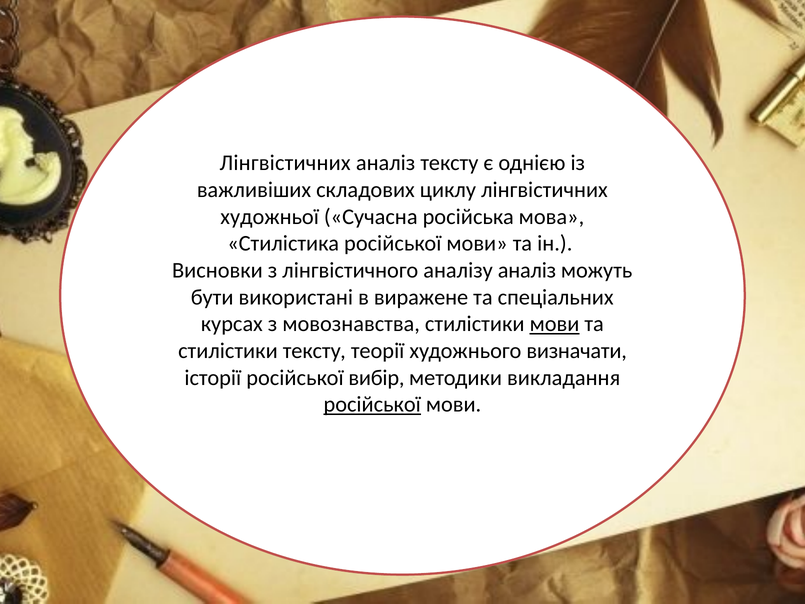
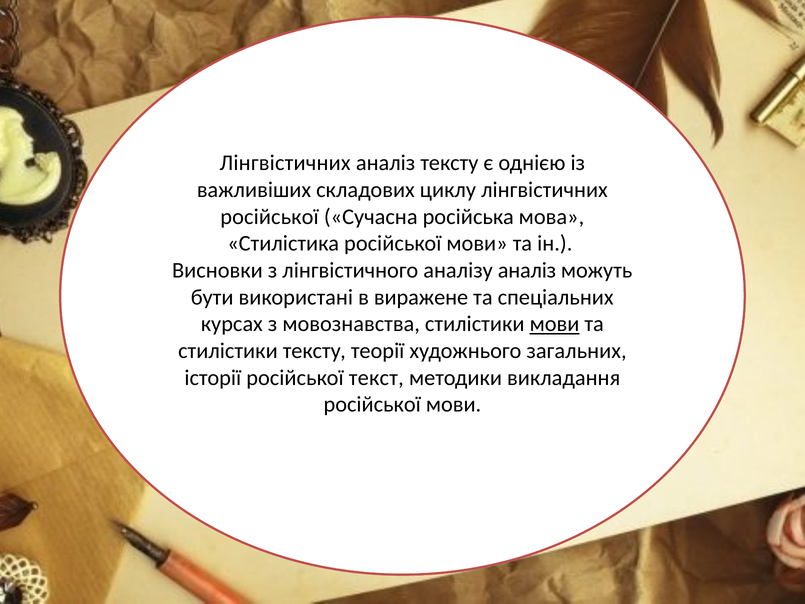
художньої: художньої -> російської (270, 217)
визначати: визначати -> загальних (576, 351)
вибір: вибір -> текст (376, 378)
російської underline: present -> none (372, 404)
